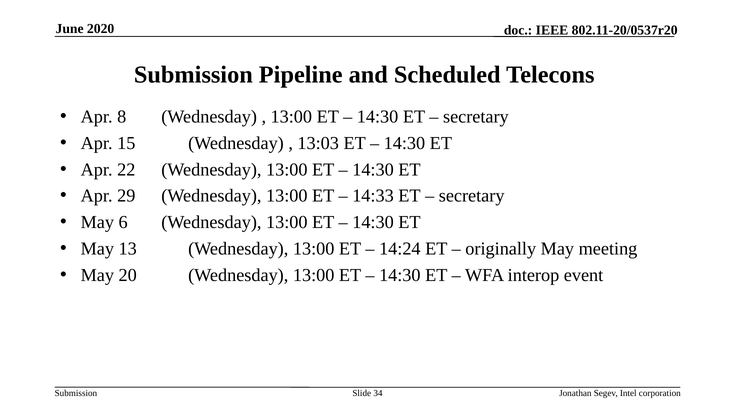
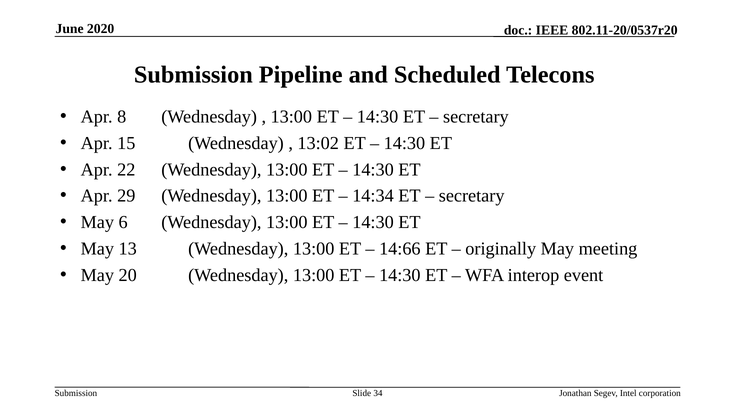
13:03: 13:03 -> 13:02 (318, 143)
14:33: 14:33 -> 14:34 (373, 196)
14:24: 14:24 -> 14:66 (400, 249)
